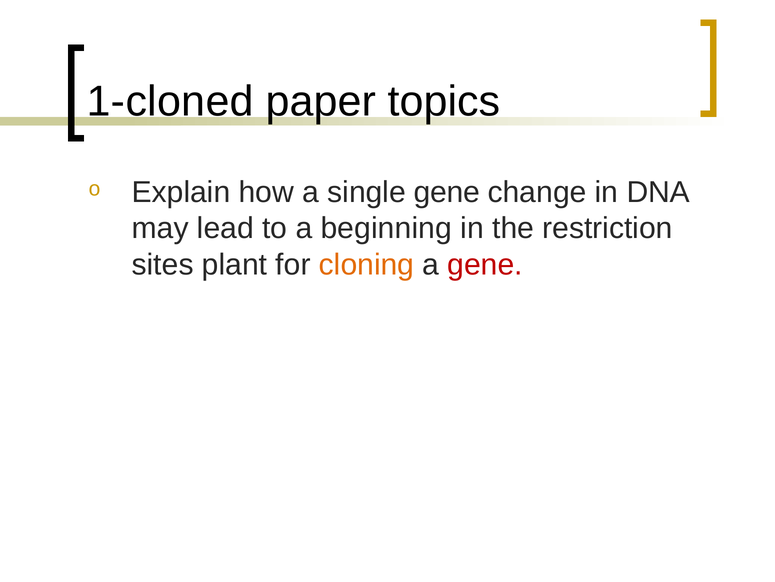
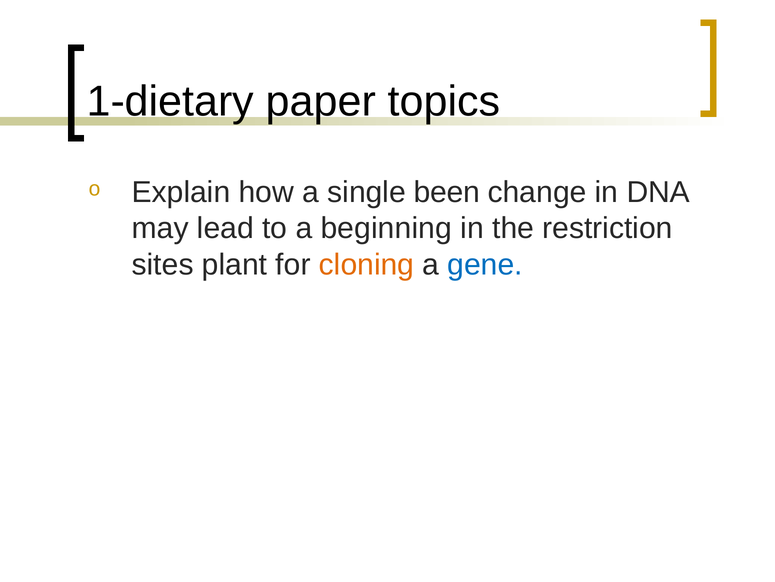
1-cloned: 1-cloned -> 1-dietary (170, 101)
single gene: gene -> been (447, 192)
gene colour: red -> blue (485, 264)
